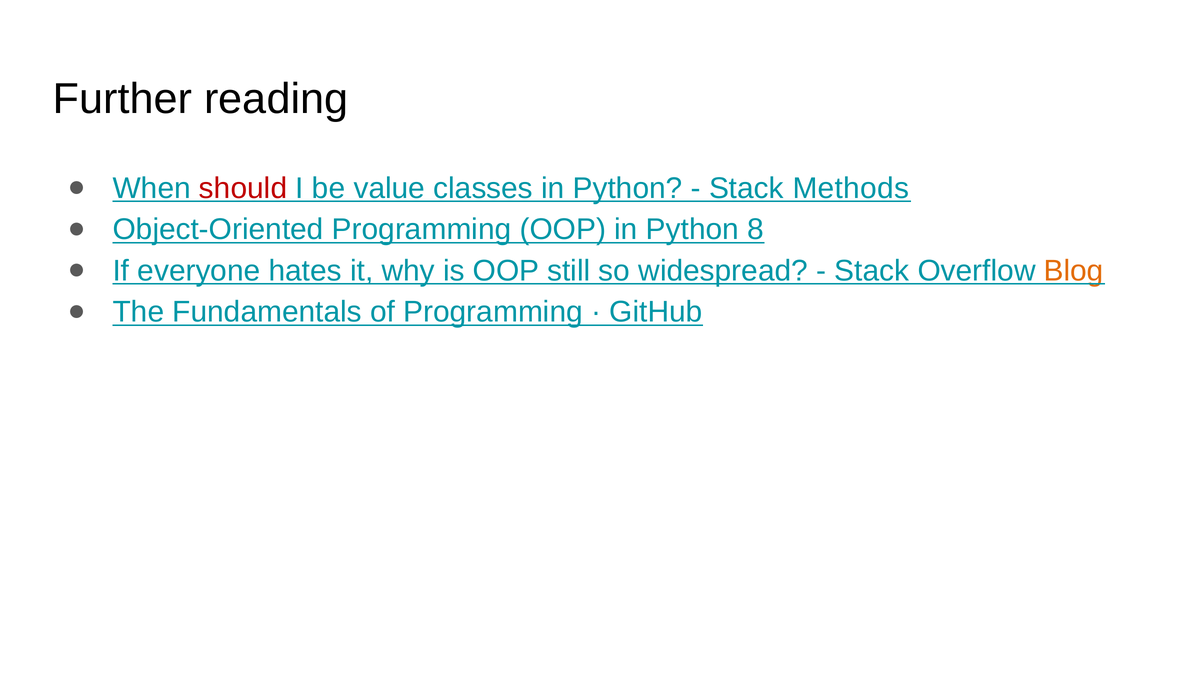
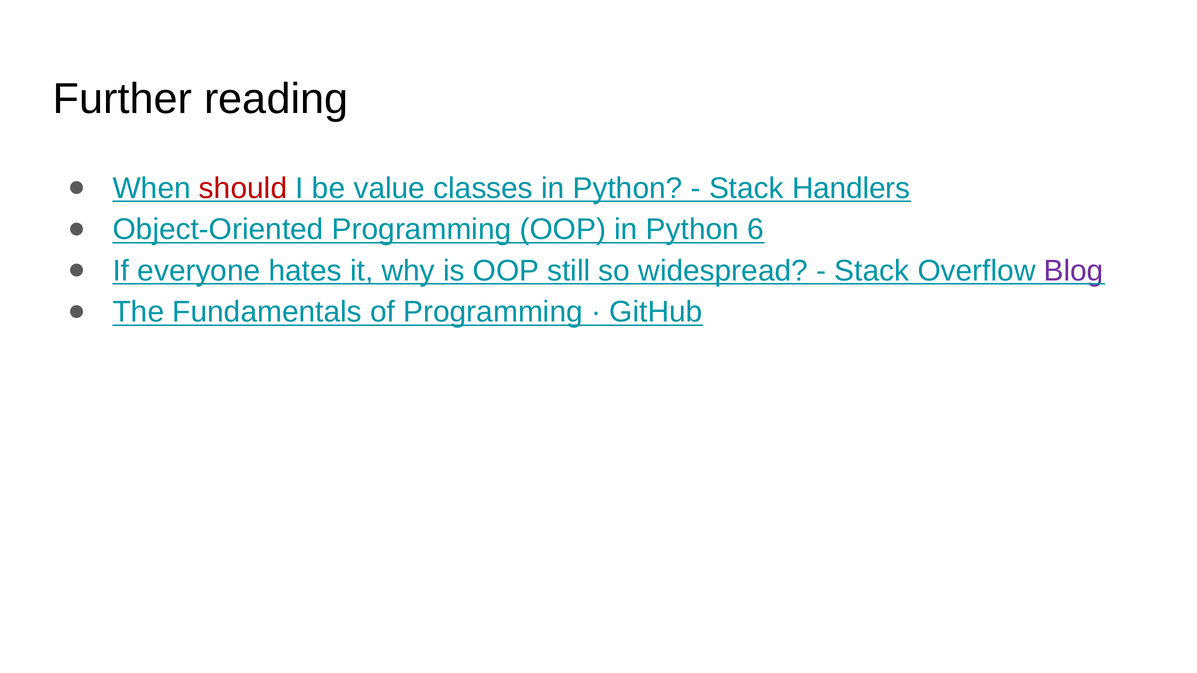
Methods: Methods -> Handlers (851, 188)
8: 8 -> 6 (756, 230)
Blog colour: orange -> purple (1074, 271)
